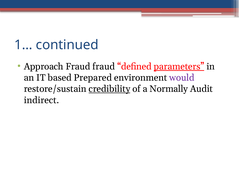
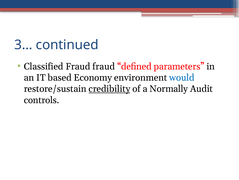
1…: 1… -> 3… (23, 45)
Approach: Approach -> Classified (44, 66)
parameters underline: present -> none (179, 66)
Prepared: Prepared -> Economy (93, 77)
would colour: purple -> blue (182, 77)
indirect: indirect -> controls (42, 100)
